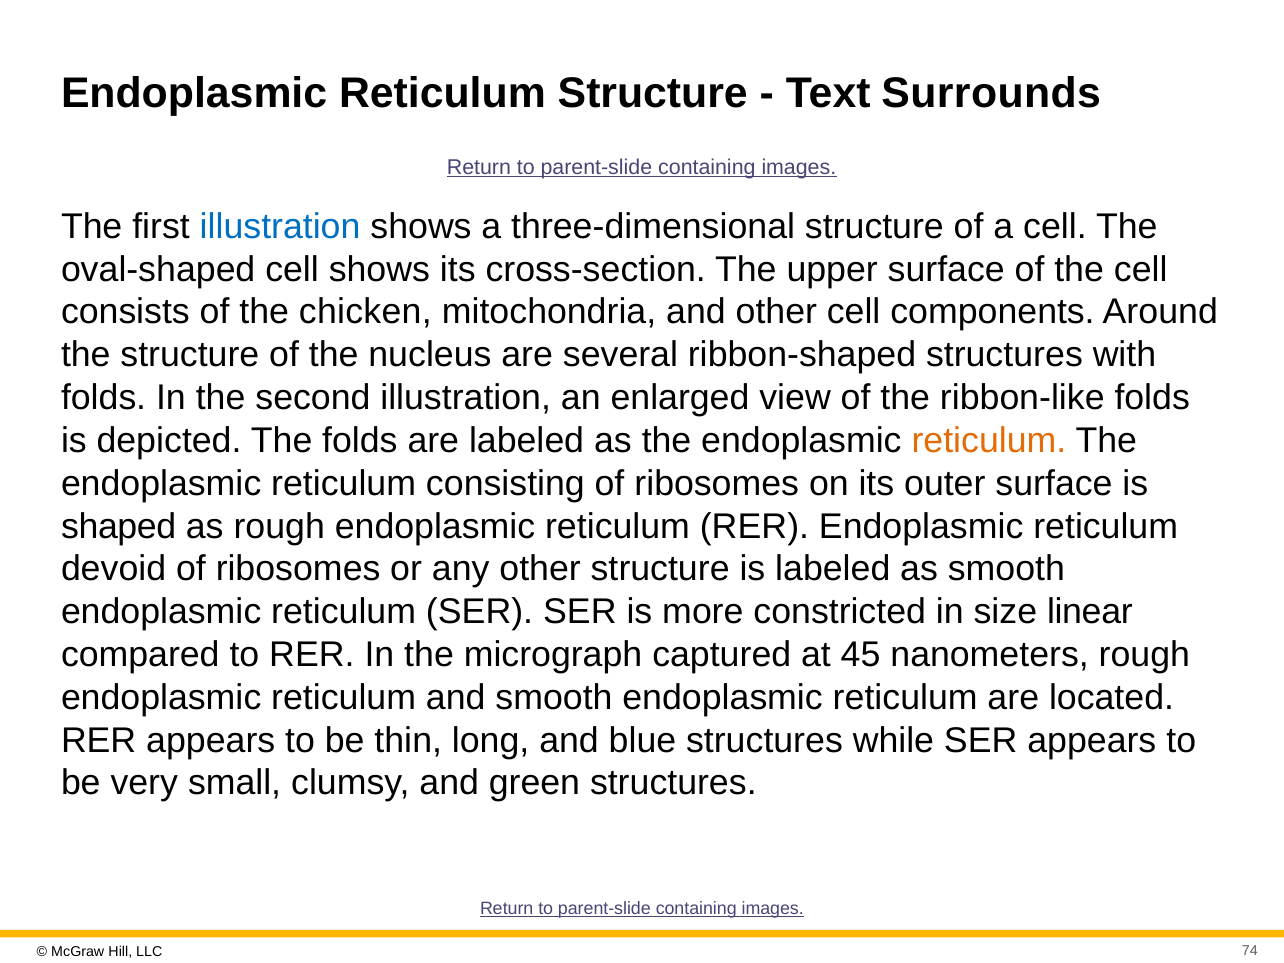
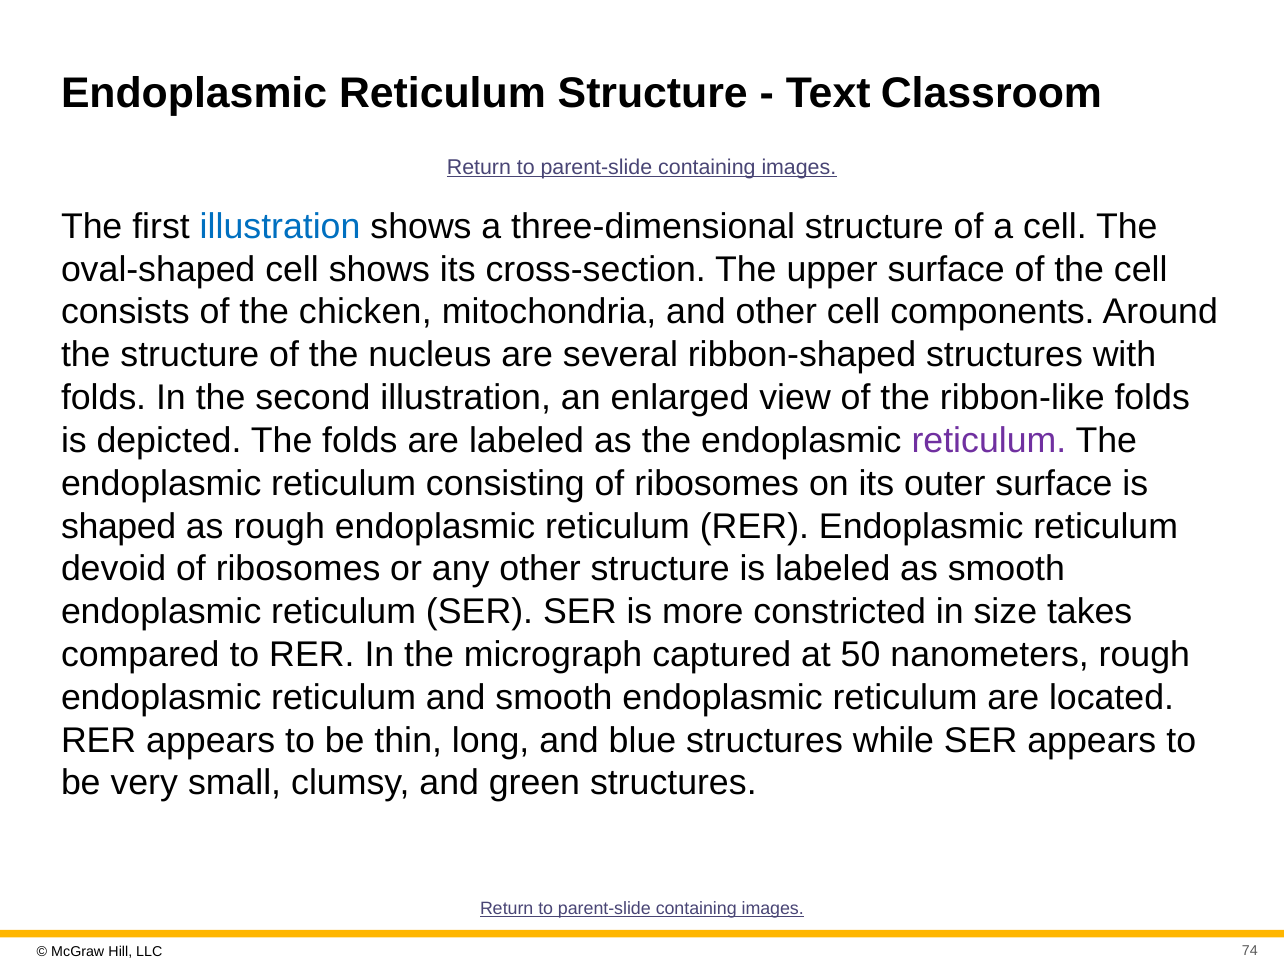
Surrounds: Surrounds -> Classroom (991, 93)
reticulum colour: orange -> purple (989, 441)
linear: linear -> takes (1090, 612)
45: 45 -> 50 (861, 655)
